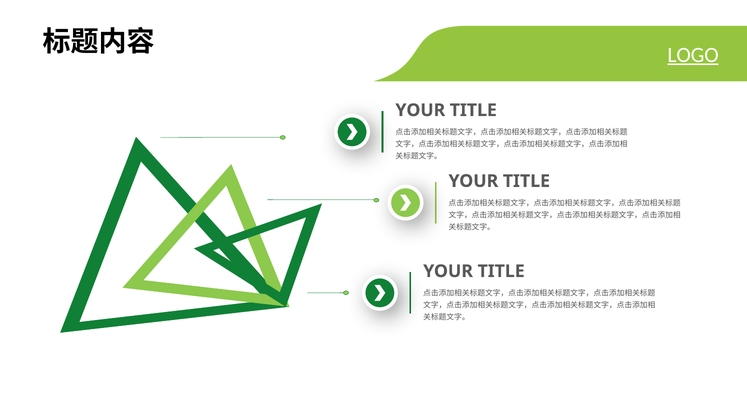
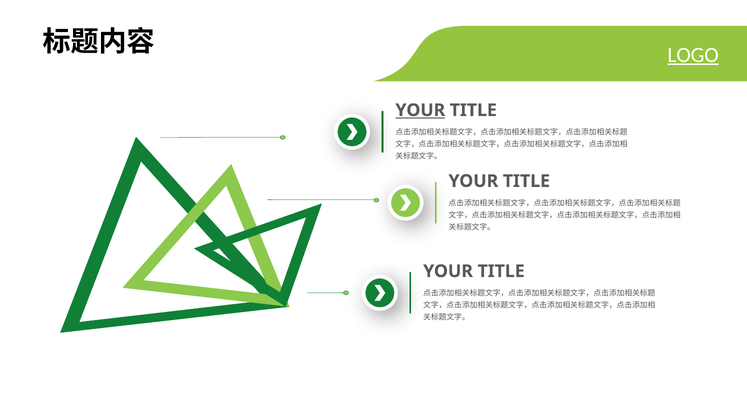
YOUR underline: none -> present (420, 110)
